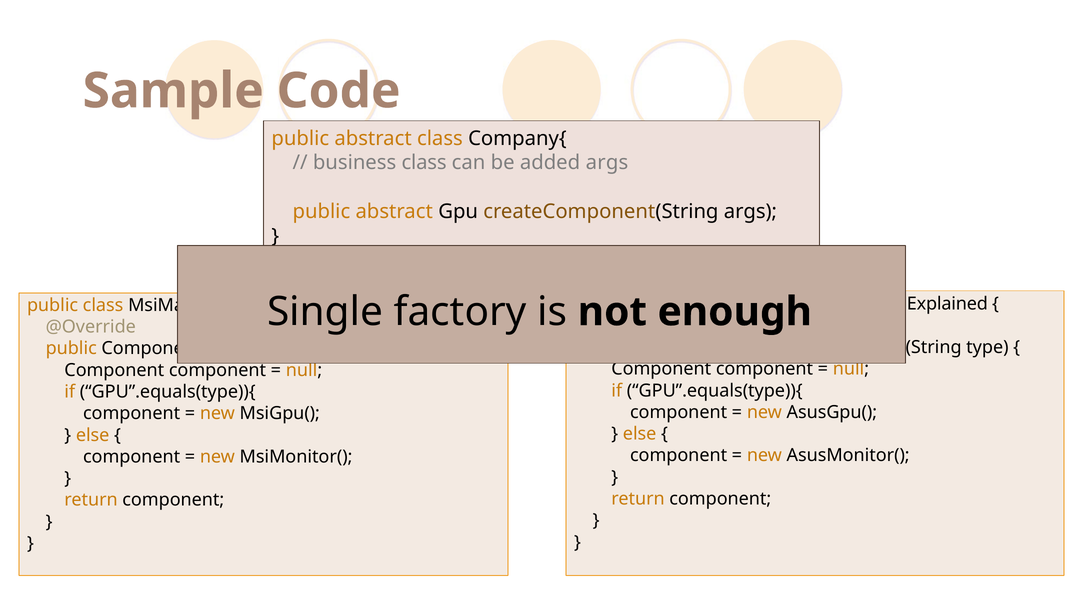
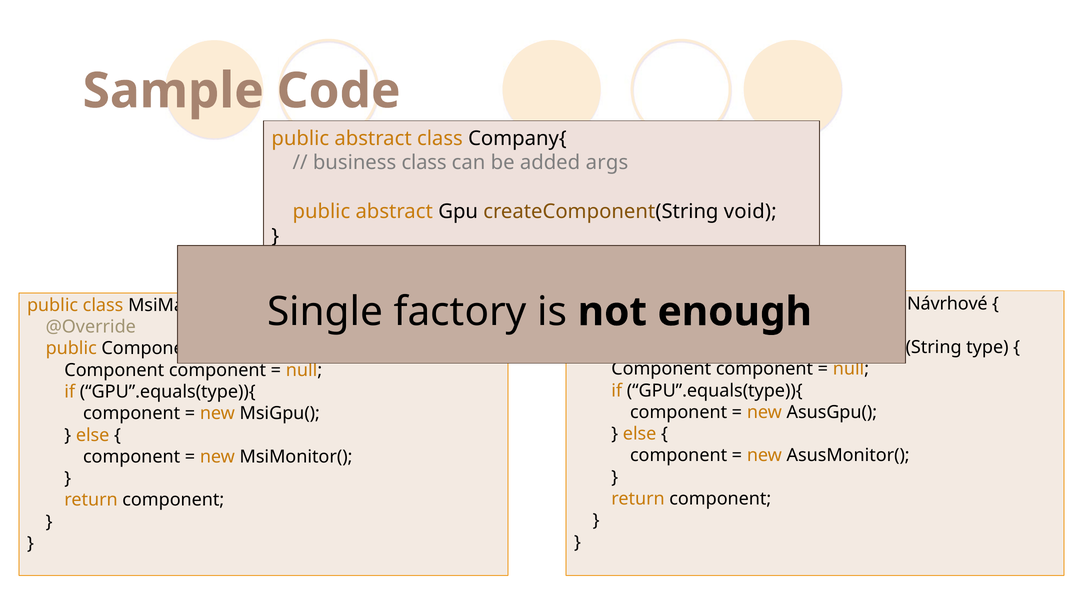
createComponent(String args: args -> void (750, 212)
Explained: Explained -> Návrhové (947, 304)
